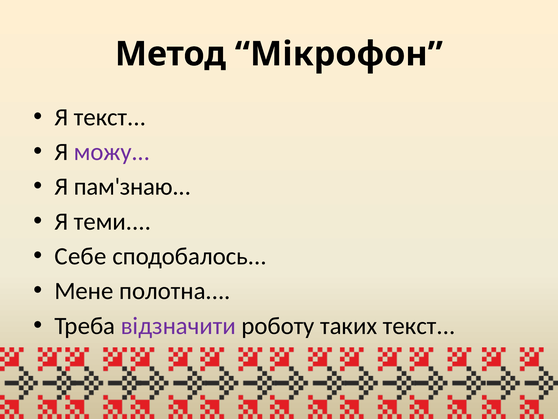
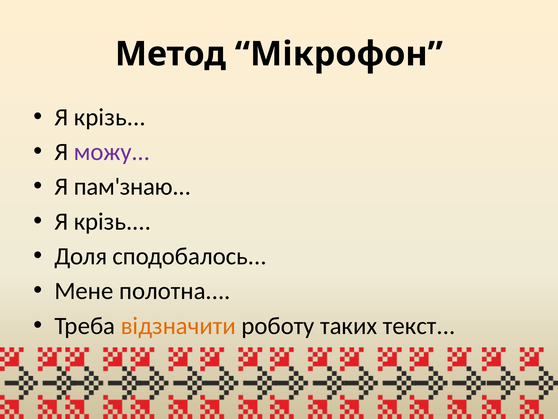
текст: текст -> крізь (110, 117)
теми: теми -> крізь (112, 221)
Себе: Себе -> Доля (81, 256)
відзначити colour: purple -> orange (178, 325)
